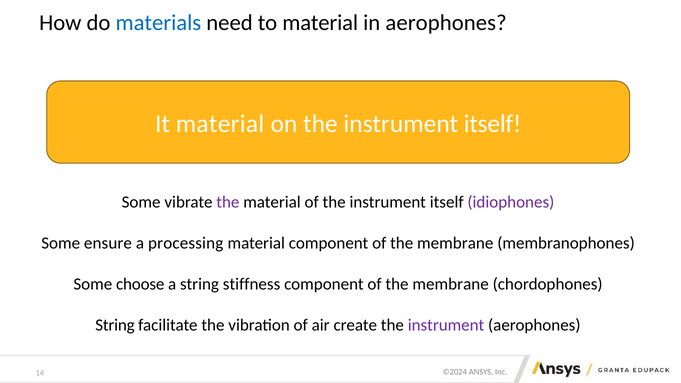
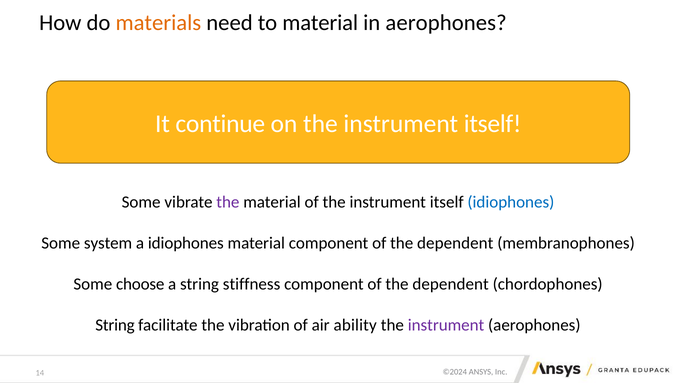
materials colour: blue -> orange (158, 23)
It material: material -> continue (220, 124)
idiophones colour: purple -> blue (511, 202)
ensure: ensure -> system (108, 243)
a processing: processing -> idiophones (186, 243)
membrane: membrane -> dependent (455, 243)
membrane: membrane -> dependent (451, 284)
create: create -> ability (355, 325)
